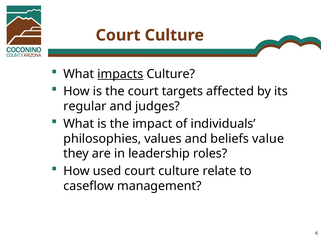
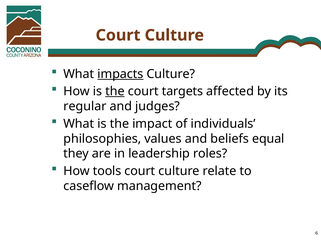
the underline: none -> present (115, 92)
value: value -> equal (268, 139)
used: used -> tools (107, 172)
